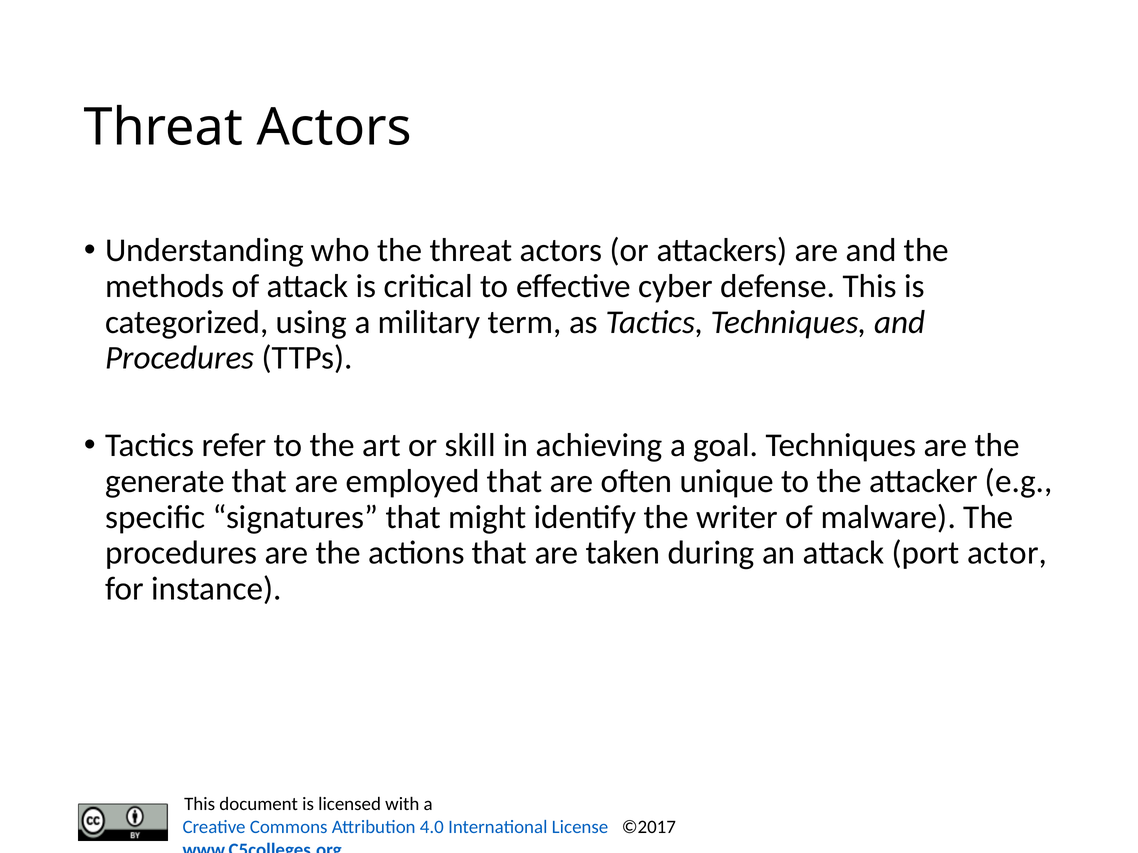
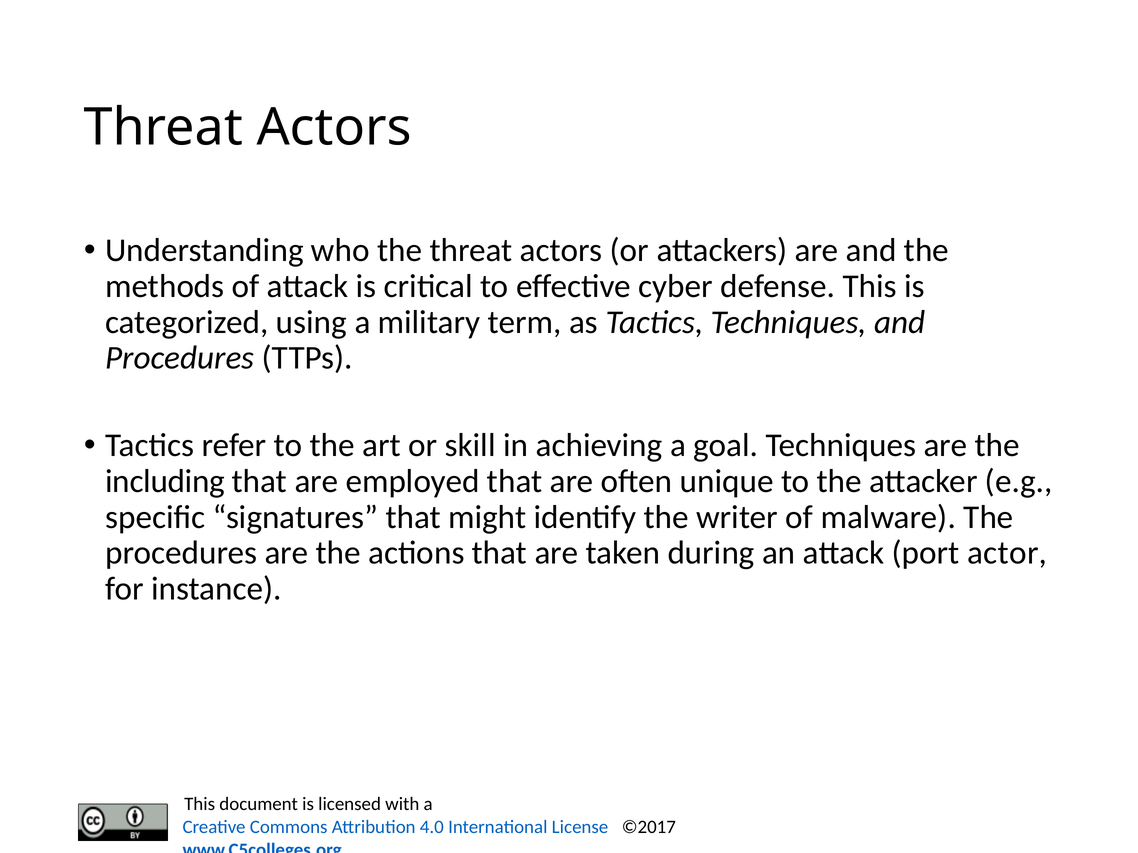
generate: generate -> including (165, 482)
